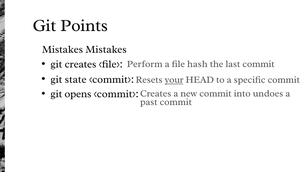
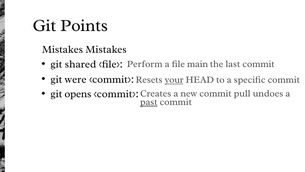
creates: creates -> shared (80, 64)
hash: hash -> main (197, 64)
state: state -> were (76, 79)
into: into -> pull (242, 93)
past underline: none -> present (149, 102)
